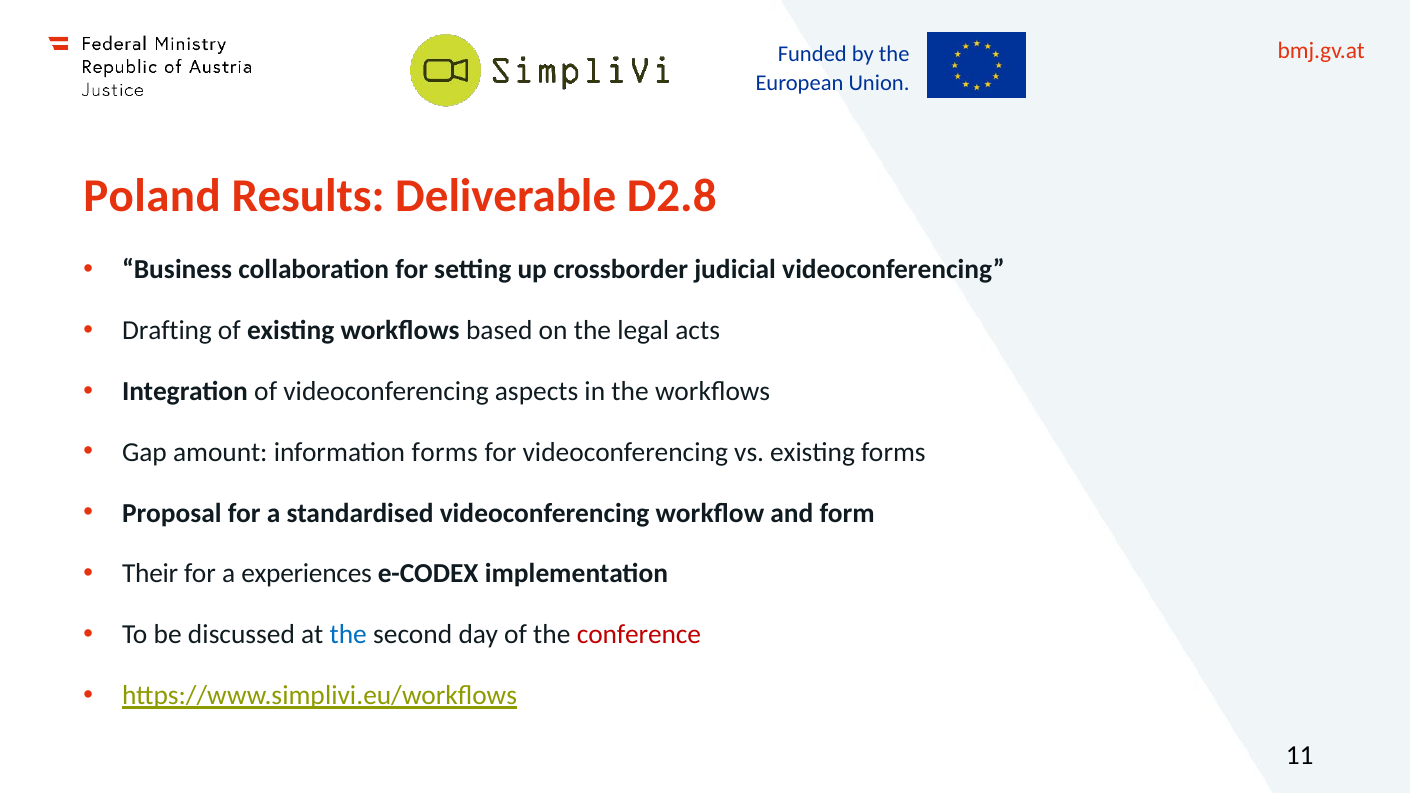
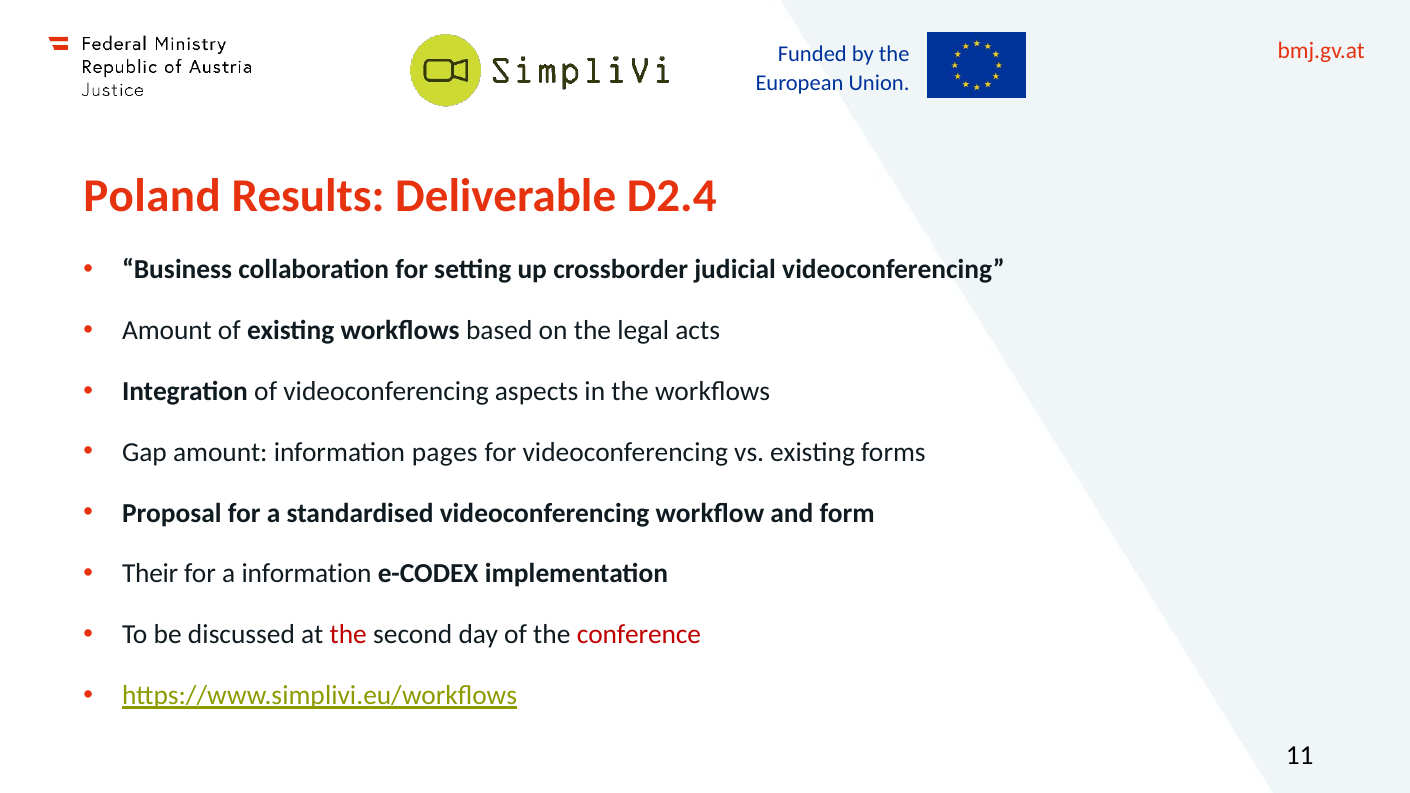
D2.8: D2.8 -> D2.4 (672, 196)
Drafting: Drafting -> Amount (167, 331)
information forms: forms -> pages (445, 452)
a experiences: experiences -> information (307, 574)
the colour: blue -> red (348, 635)
